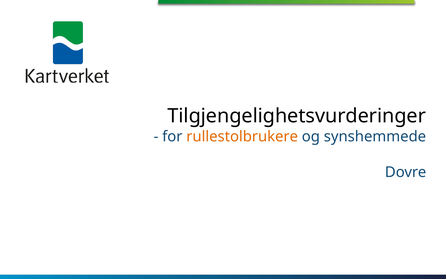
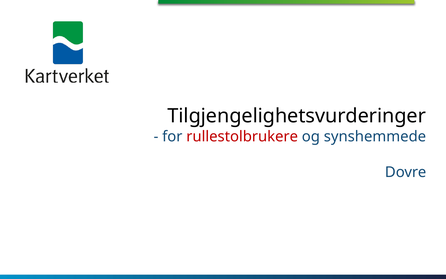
rullestolbrukere colour: orange -> red (242, 136)
